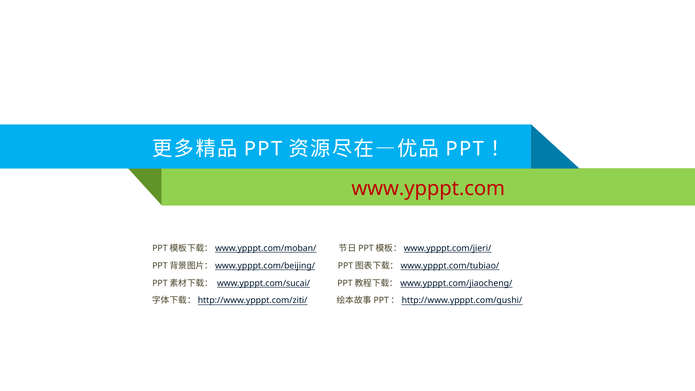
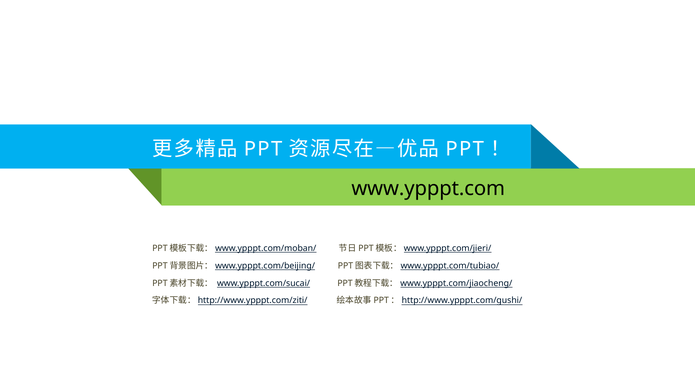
www.ypppt.com colour: red -> black (428, 188)
